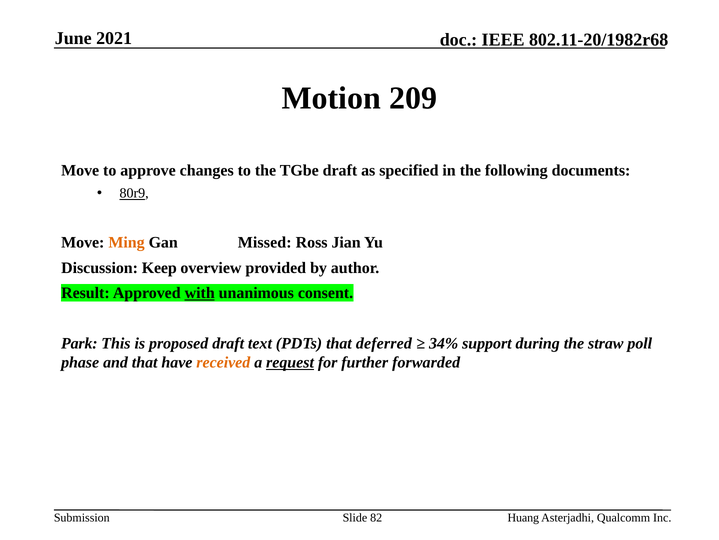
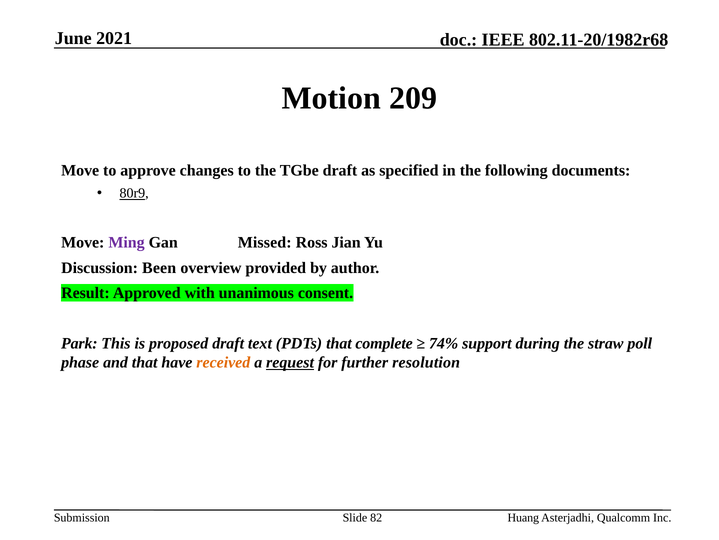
Ming colour: orange -> purple (127, 242)
Keep: Keep -> Been (159, 267)
with underline: present -> none (200, 293)
deferred: deferred -> complete (384, 343)
34%: 34% -> 74% (444, 343)
forwarded: forwarded -> resolution (426, 362)
